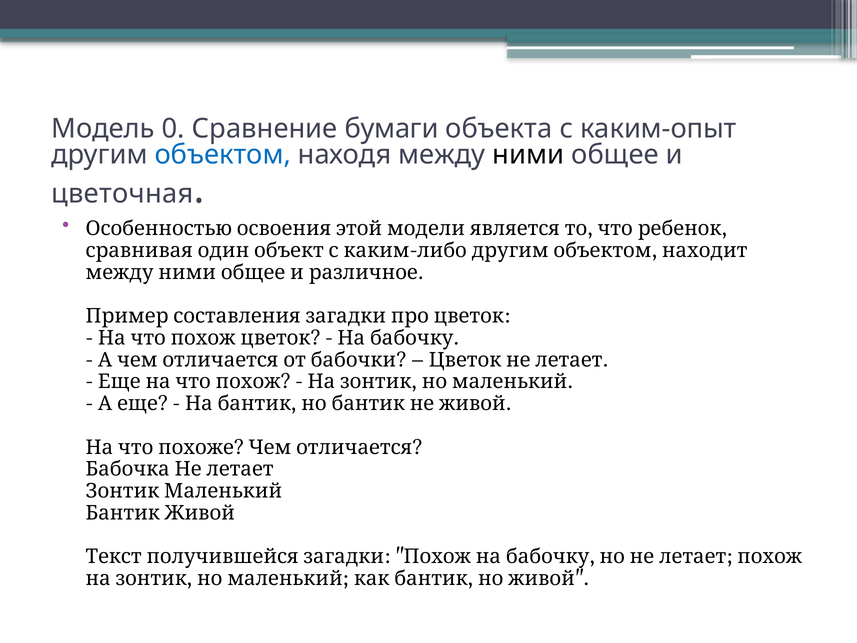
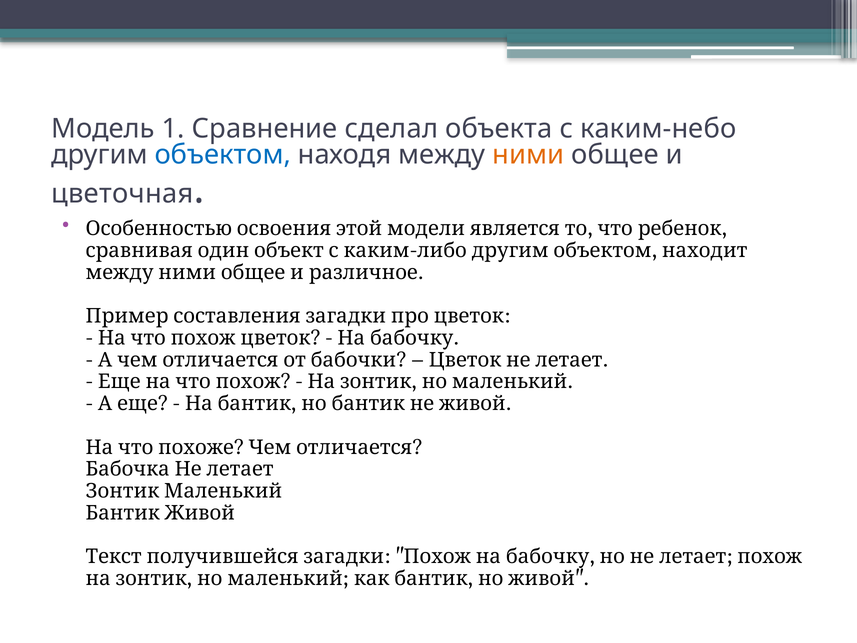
0: 0 -> 1 (173, 129)
бумаги: бумаги -> сделал (391, 129)
каким-опыт: каким-опыт -> каким-небо (658, 129)
ними colour: black -> orange (528, 155)
